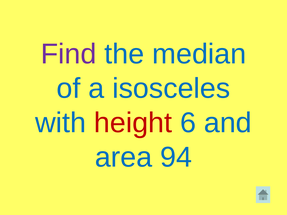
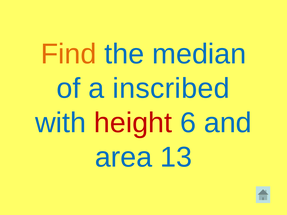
Find colour: purple -> orange (69, 54)
isosceles: isosceles -> inscribed (171, 89)
94: 94 -> 13 (176, 157)
